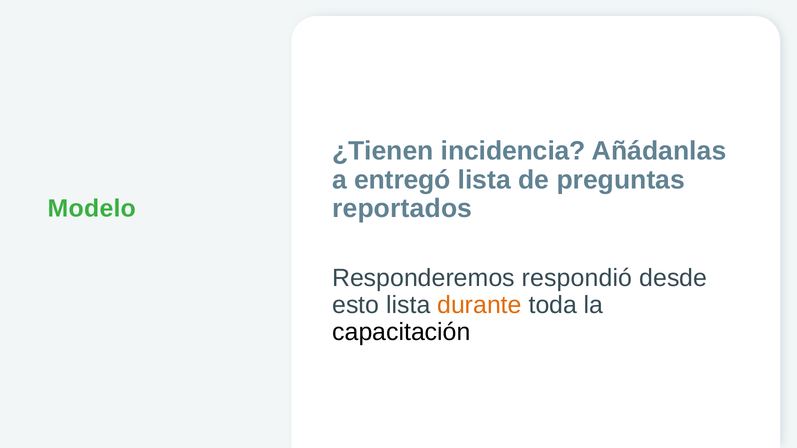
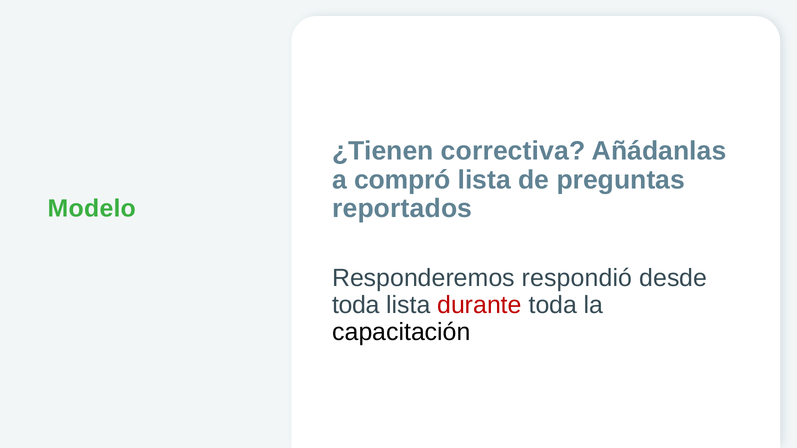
incidencia: incidencia -> correctiva (513, 151)
entregó: entregó -> compró (402, 180)
esto: esto -> toda (356, 305)
durante colour: orange -> red (480, 305)
